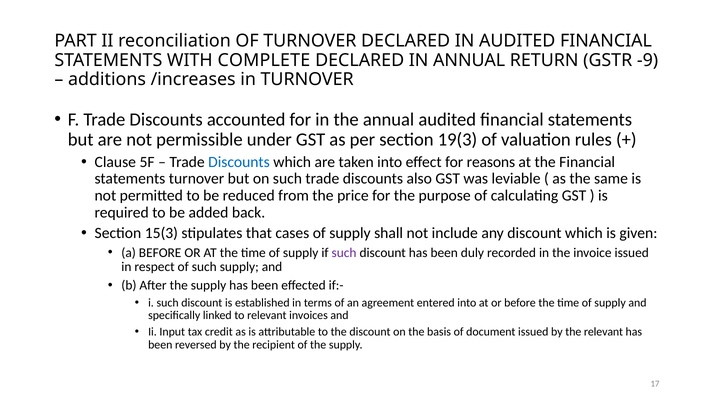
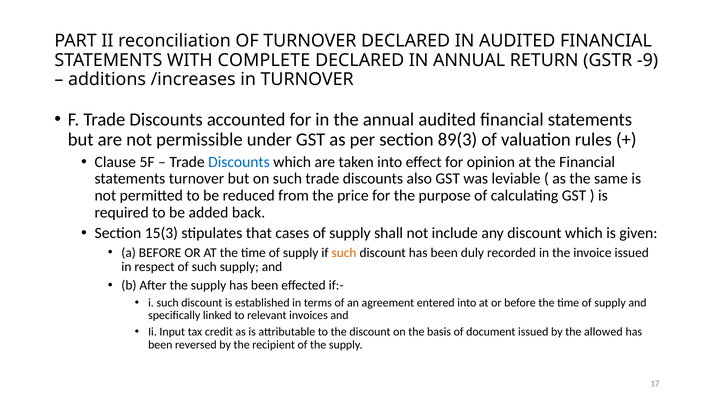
19(3: 19(3 -> 89(3 (457, 140)
reasons: reasons -> opinion (491, 162)
such colour: purple -> orange (344, 252)
the relevant: relevant -> allowed (603, 332)
